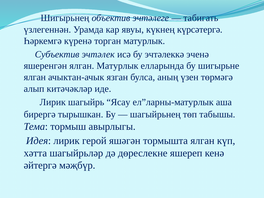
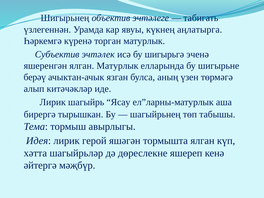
күрсәтергә: күрсәтергә -> аңлатырга (200, 29)
эчтәлеккә: эчтәлеккә -> шигырьгә (164, 54)
ялган: ялган -> берәү (35, 77)
